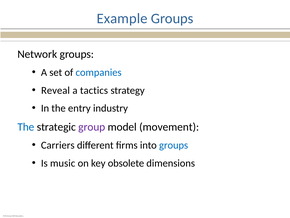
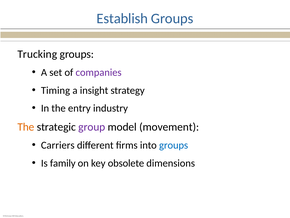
Example: Example -> Establish (122, 18)
Network: Network -> Trucking (37, 54)
companies colour: blue -> purple (99, 72)
Reveal: Reveal -> Timing (56, 90)
tactics: tactics -> insight (94, 90)
The colour: blue -> orange (26, 127)
music: music -> family (63, 163)
